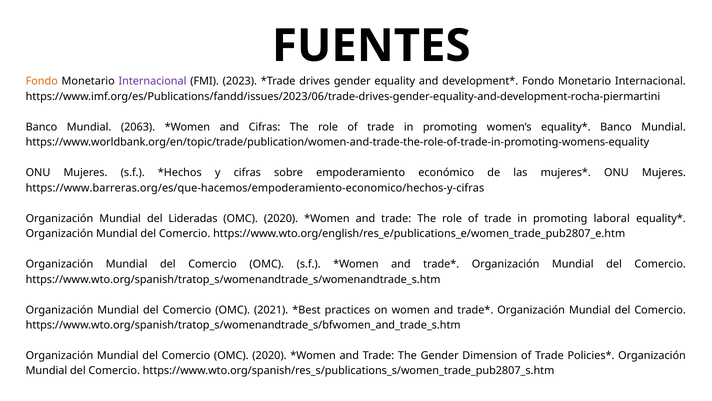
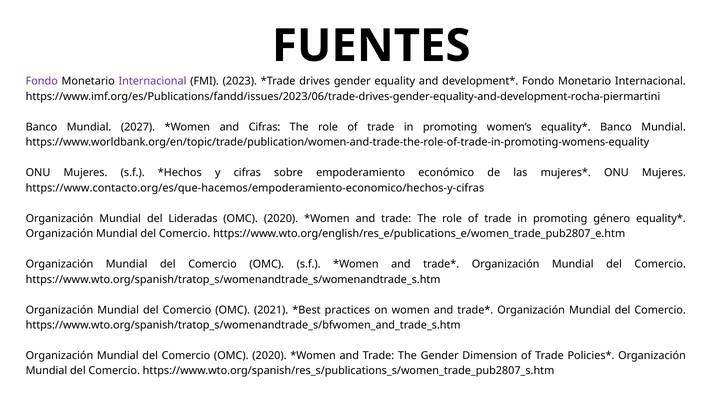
Fondo colour: orange -> purple (42, 81)
2063: 2063 -> 2027 (138, 127)
https://www.barreras.org/es/que-hacemos/empoderamiento-economico/hechos-y-cifras: https://www.barreras.org/es/que-hacemos/empoderamiento-economico/hechos-y-cifras -> https://www.contacto.org/es/que-hacemos/empoderamiento-economico/hechos-y-cifras (255, 188)
laboral: laboral -> género (612, 218)
